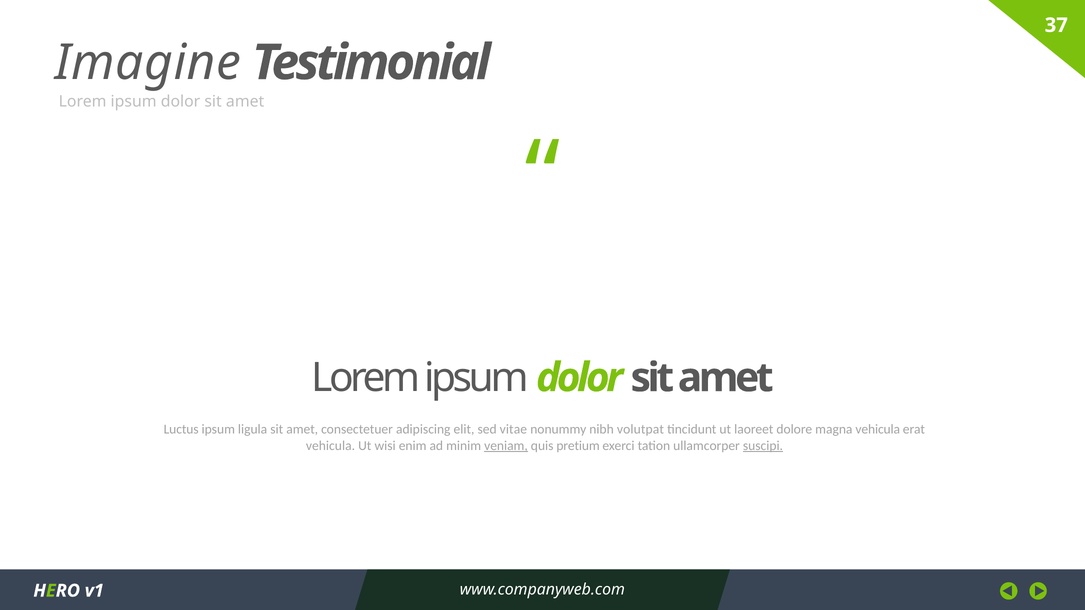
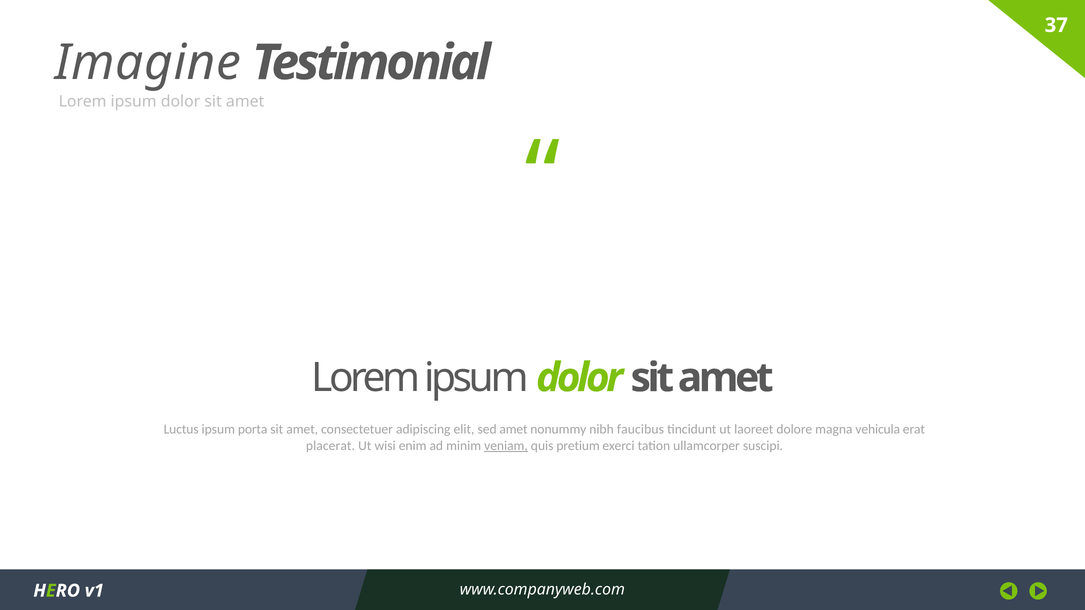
ligula: ligula -> porta (253, 430)
sed vitae: vitae -> amet (514, 430)
volutpat: volutpat -> faucibus (640, 430)
vehicula: vehicula -> placerat (330, 446)
suscipi underline: present -> none (763, 446)
